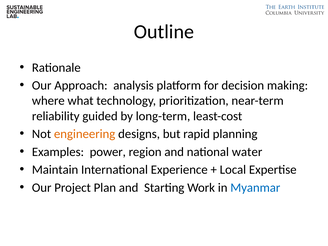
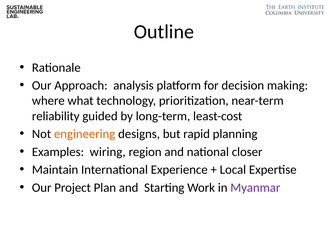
power: power -> wiring (108, 152)
water: water -> closer (247, 152)
Myanmar colour: blue -> purple (255, 188)
